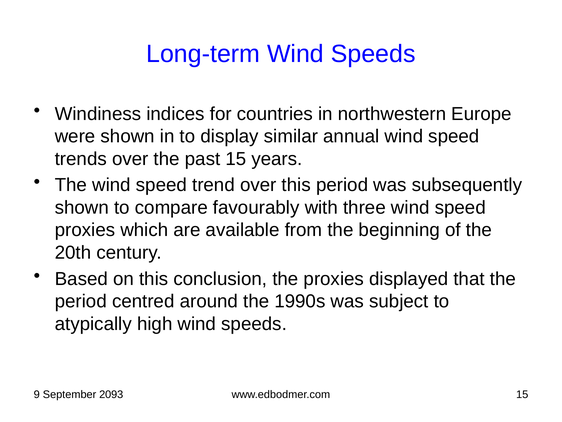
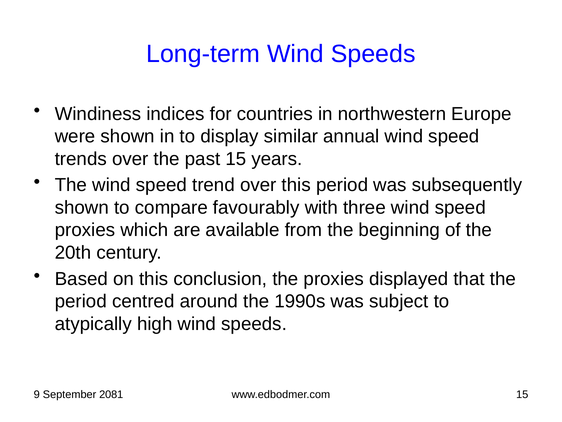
2093: 2093 -> 2081 (111, 394)
